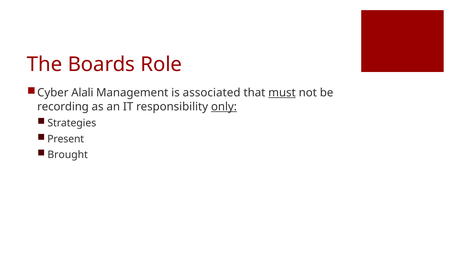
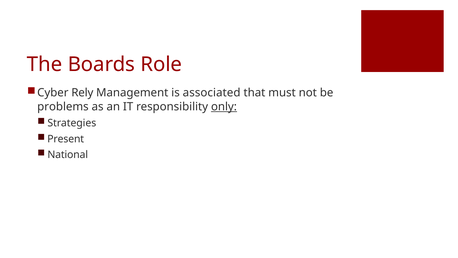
Alali: Alali -> Rely (82, 93)
must underline: present -> none (282, 93)
recording: recording -> problems (63, 106)
Brought: Brought -> National (68, 155)
